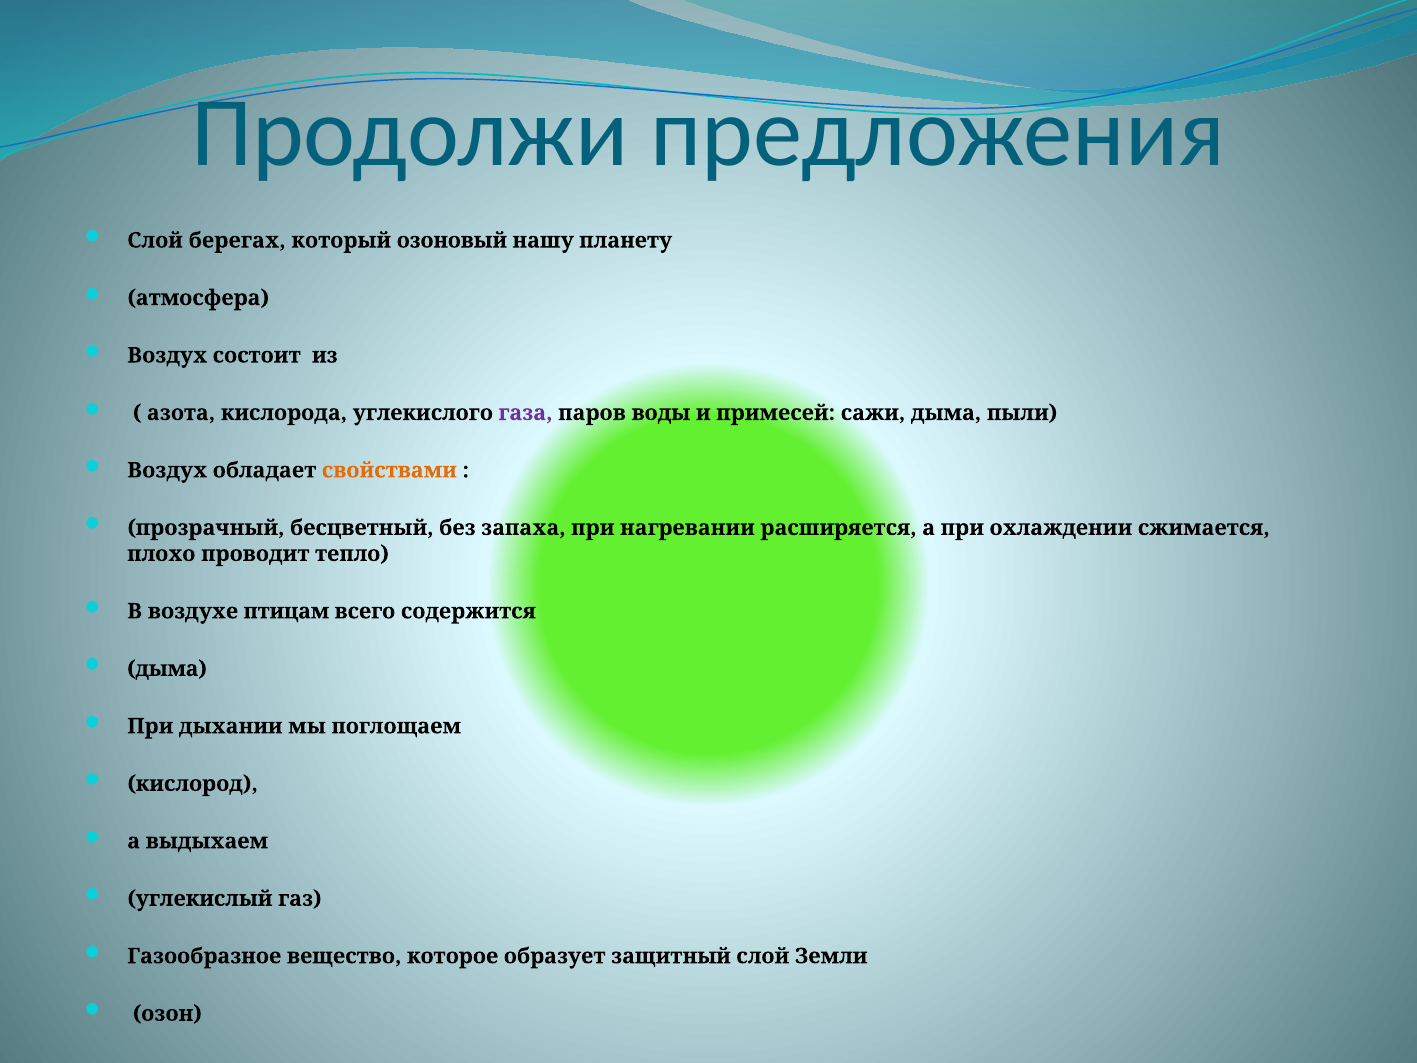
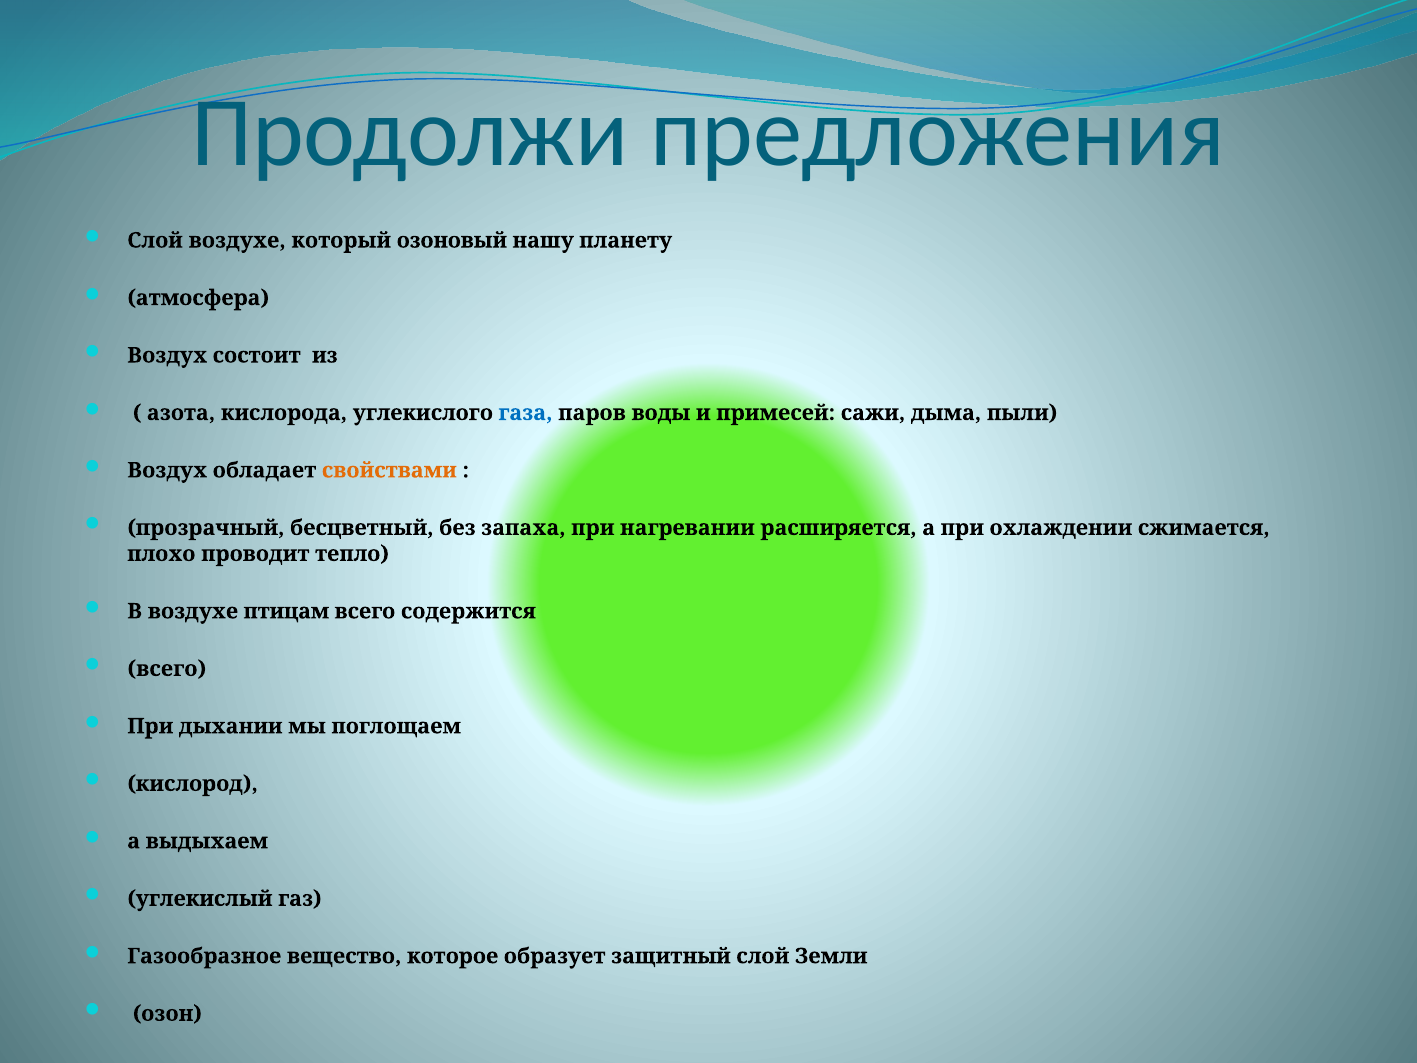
Слой берегах: берегах -> воздухе (237, 240)
газа colour: purple -> blue (526, 413)
дыма: дыма -> всего (167, 669)
